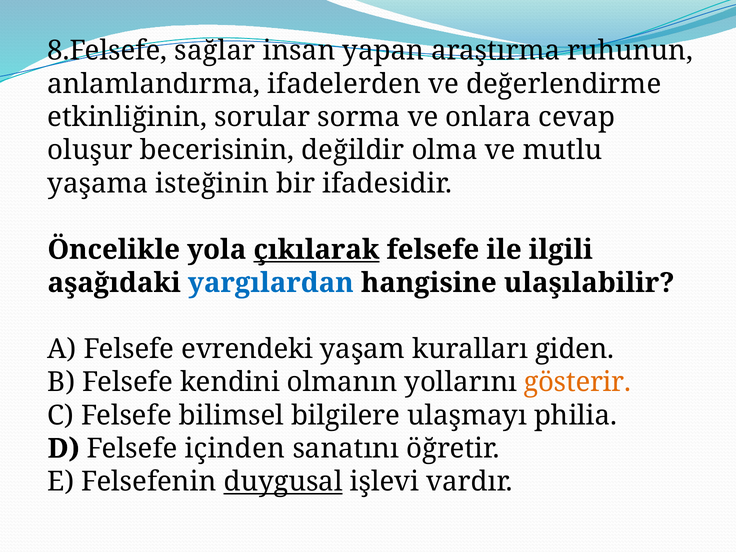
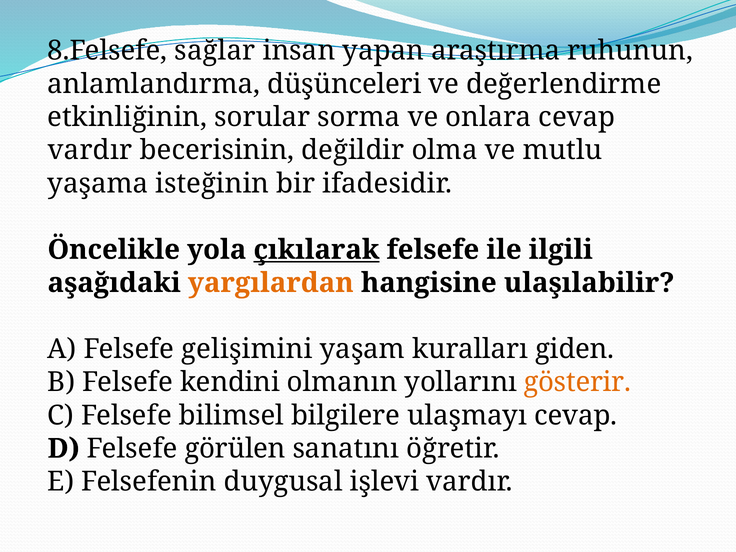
ifadelerden: ifadelerden -> düşünceleri (344, 84)
oluşur: oluşur -> vardır (90, 150)
yargılardan colour: blue -> orange (271, 283)
evrendeki: evrendeki -> gelişimini (247, 349)
ulaşmayı philia: philia -> cevap (576, 415)
içinden: içinden -> görülen (235, 449)
duygusal underline: present -> none (283, 482)
